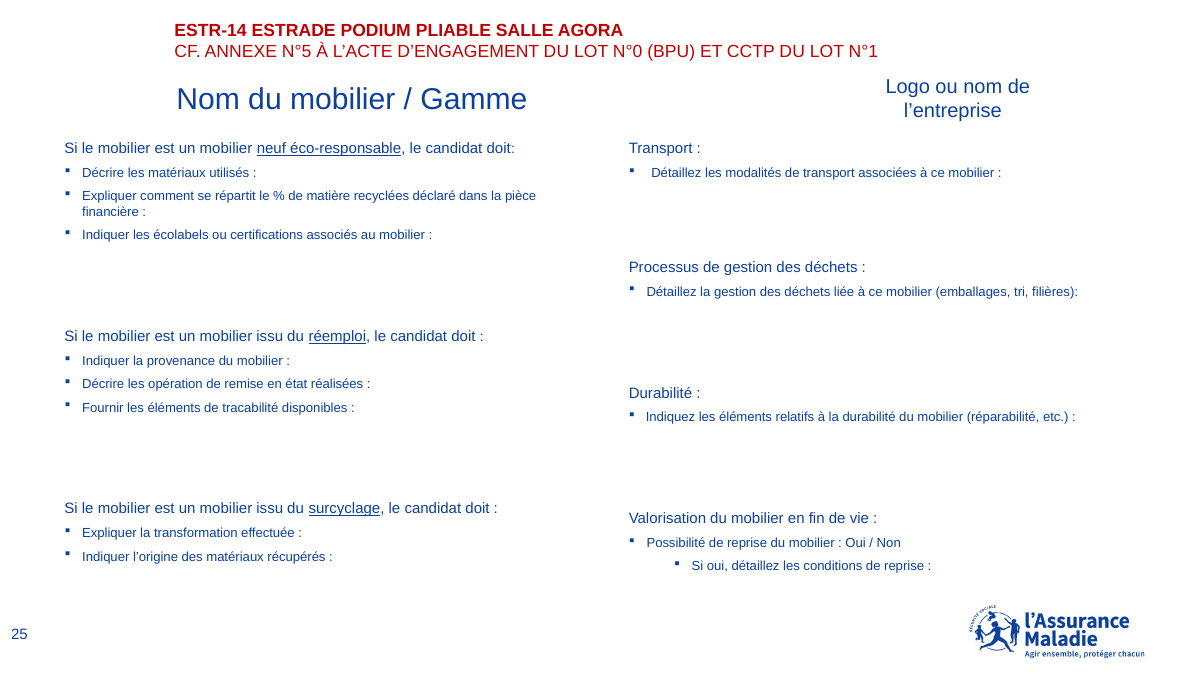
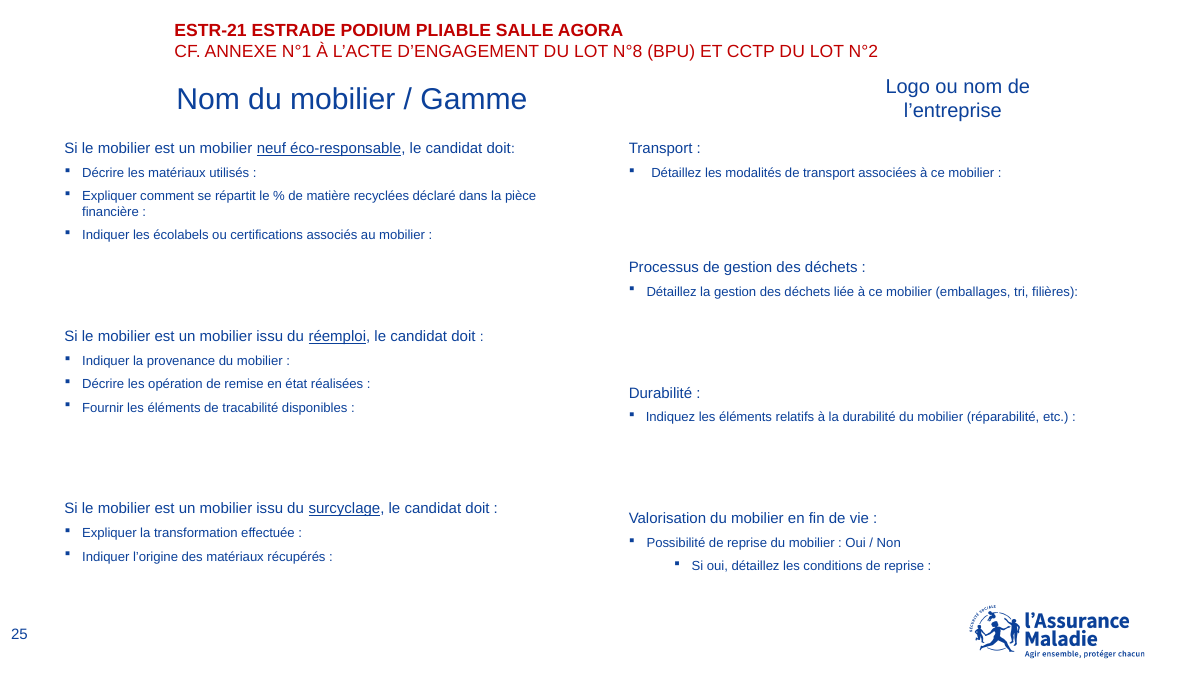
ESTR-14: ESTR-14 -> ESTR-21 (211, 31)
N°5: N°5 -> N°1 (297, 52)
N°0: N°0 -> N°8 (628, 52)
N°1: N°1 -> N°2 (863, 52)
